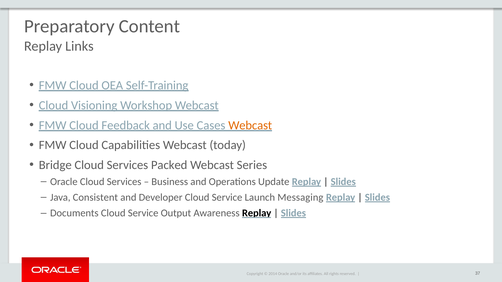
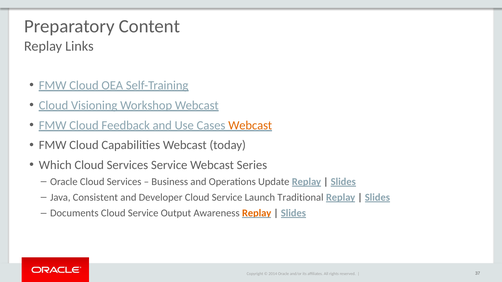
Bridge: Bridge -> Which (55, 165)
Services Packed: Packed -> Service (169, 165)
Messaging: Messaging -> Traditional (300, 198)
Replay colour: black -> orange (257, 213)
